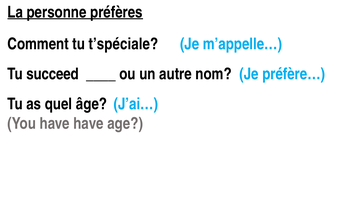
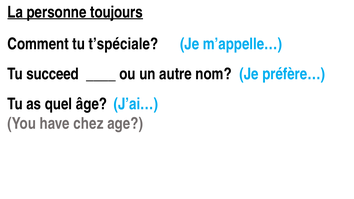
préfères: préfères -> toujours (116, 12)
have have: have -> chez (88, 124)
